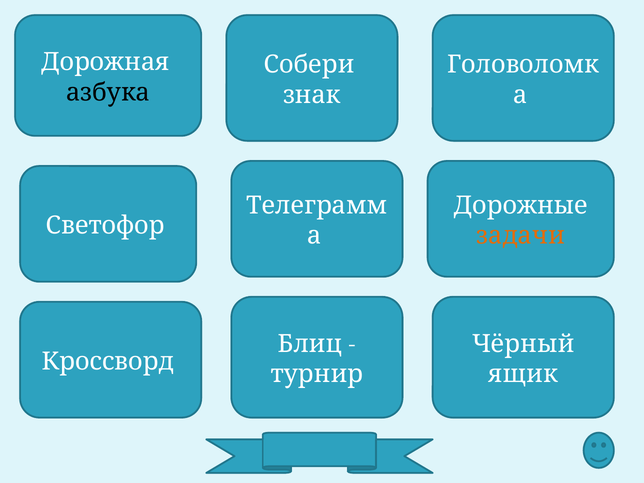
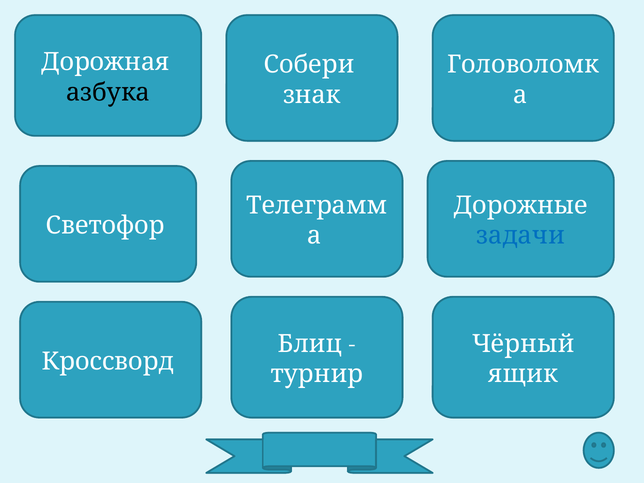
задачи colour: orange -> blue (521, 236)
